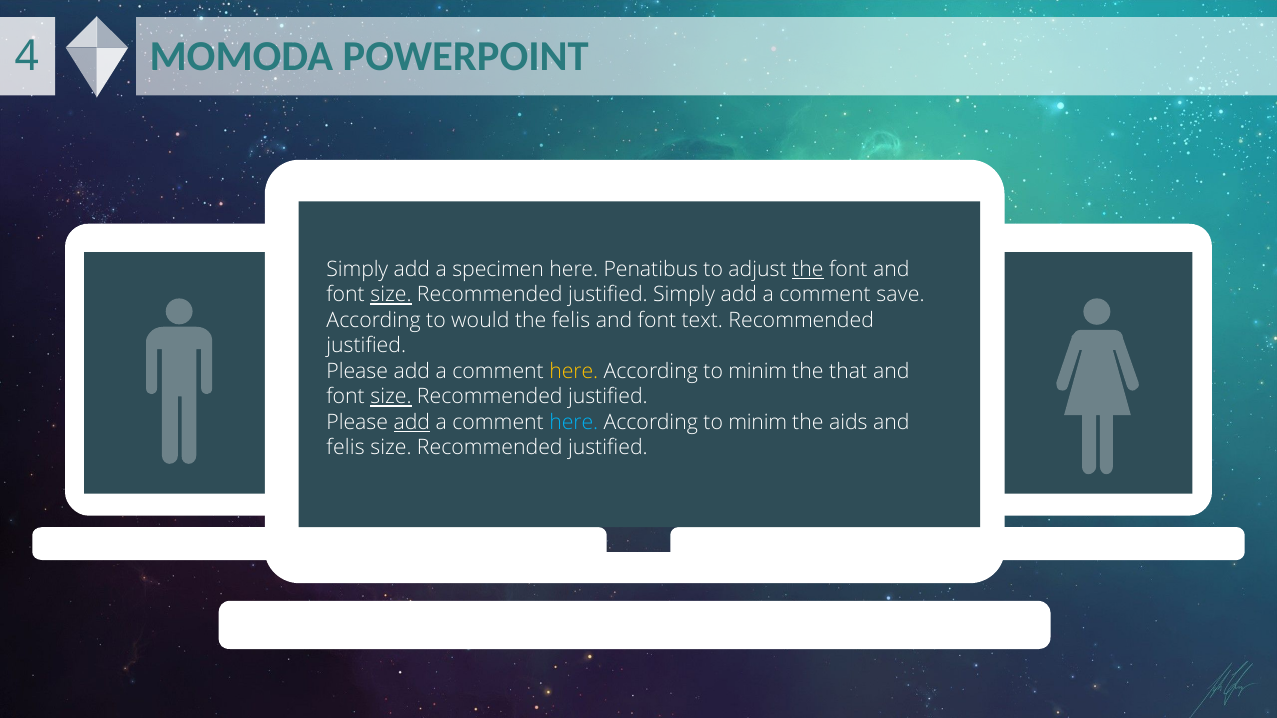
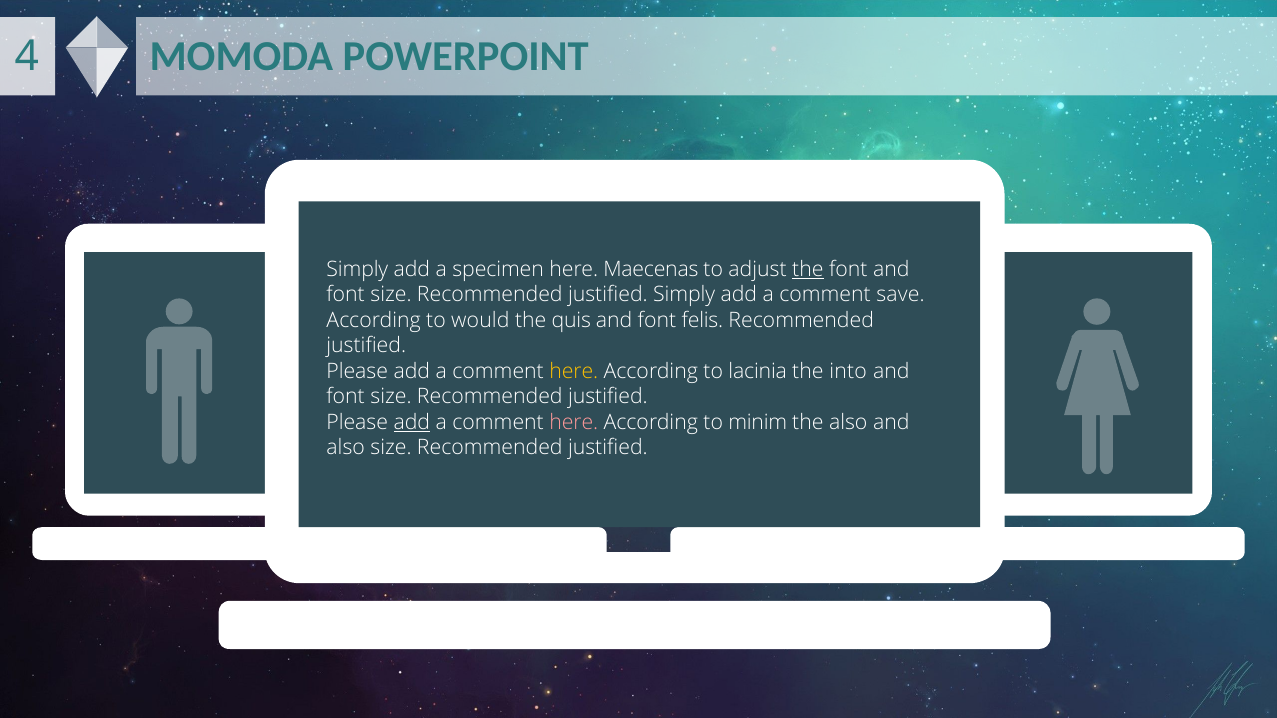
Penatibus: Penatibus -> Maecenas (651, 269)
size underline: present -> none (391, 295)
the felis: felis -> quis (571, 320)
text: text -> felis (702, 320)
minim: minim -> lacinia (758, 372)
that: that -> into (848, 372)
size underline: present -> none (391, 397)
here colour: light blue -> pink (574, 423)
the aids: aids -> also (848, 423)
felis: felis -> also (346, 448)
